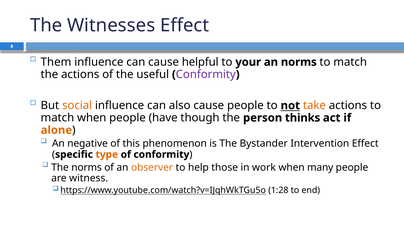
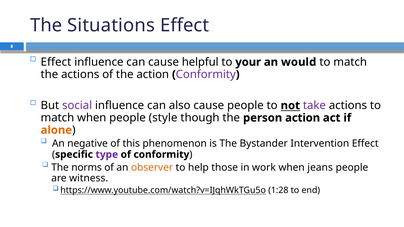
Witnesses: Witnesses -> Situations (111, 25)
Them: Them -> Effect (56, 62)
an norms: norms -> would (299, 62)
the useful: useful -> action (153, 74)
social colour: orange -> purple (77, 106)
take colour: orange -> purple (314, 106)
have: have -> style (163, 118)
person thinks: thinks -> action (303, 118)
type colour: orange -> purple (107, 155)
many: many -> jeans (320, 168)
